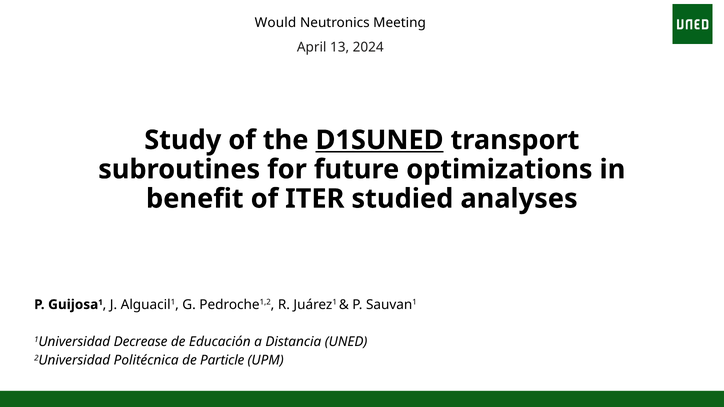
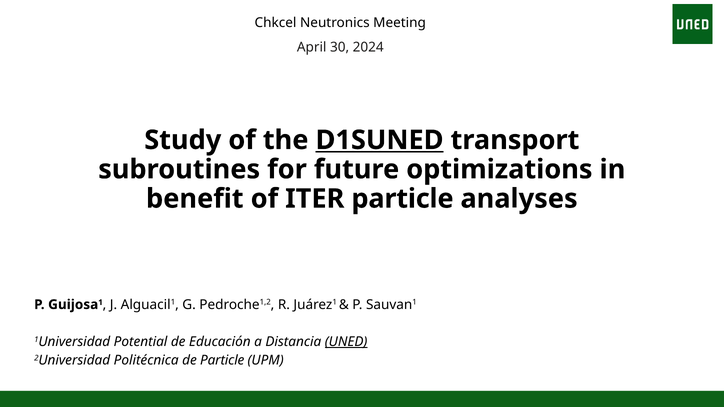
Would: Would -> Chkcel (276, 23)
13: 13 -> 30 (340, 47)
ITER studied: studied -> particle (403, 199)
Decrease: Decrease -> Potential (141, 342)
UNED underline: none -> present (346, 342)
